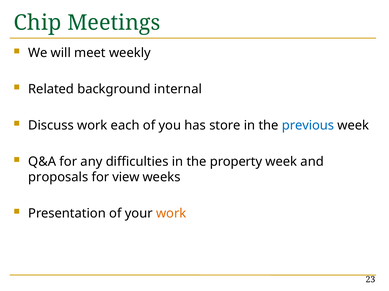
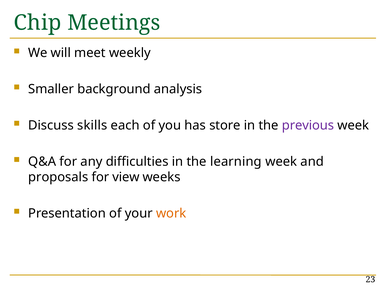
Related: Related -> Smaller (51, 89)
internal: internal -> analysis (178, 89)
Discuss work: work -> skills (92, 126)
previous colour: blue -> purple (308, 126)
property: property -> learning (236, 162)
